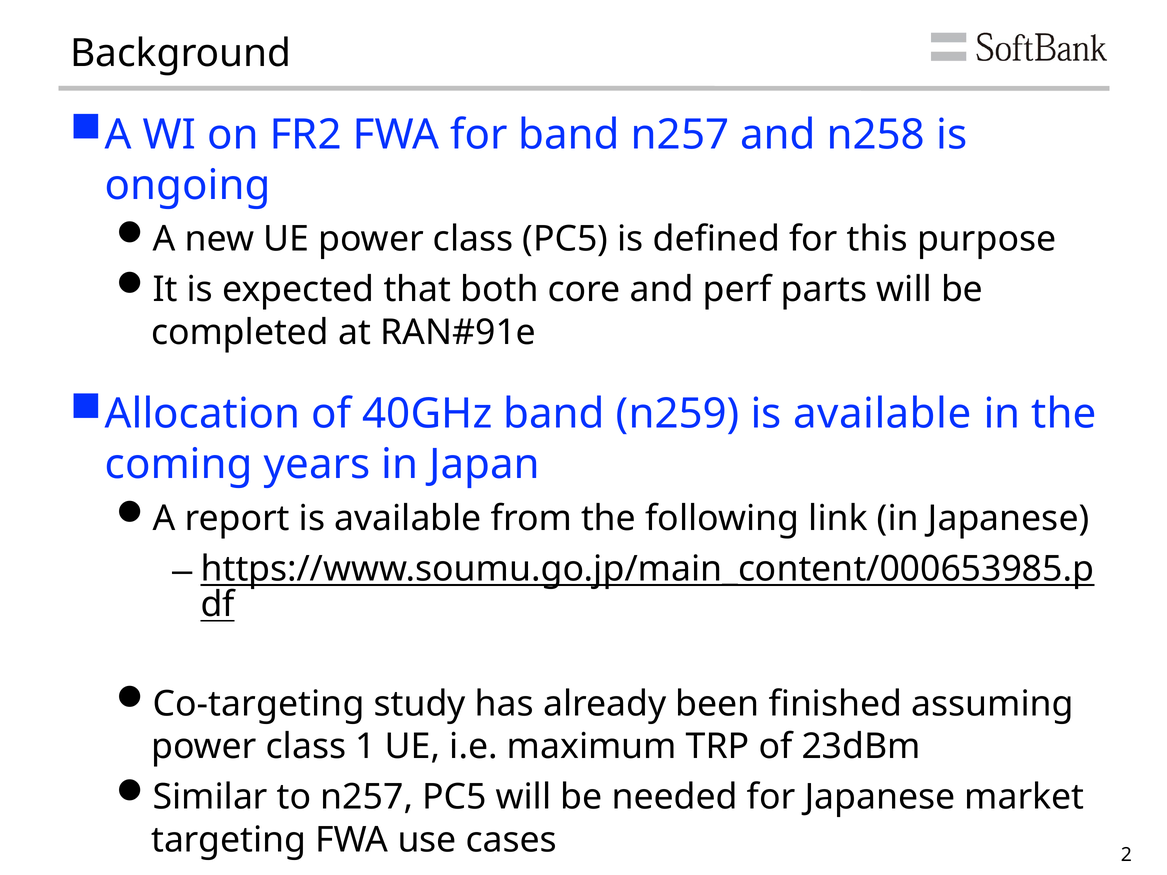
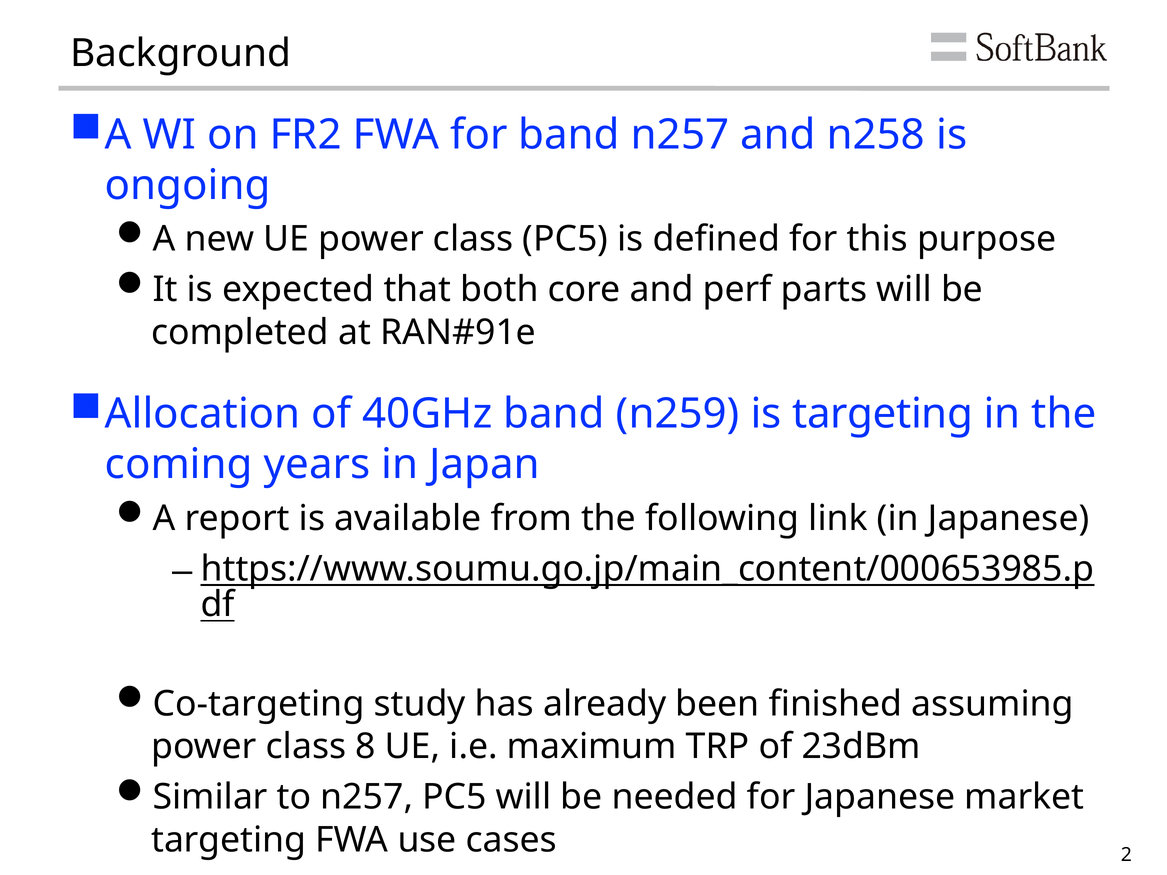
n259 is available: available -> targeting (883, 414)
1: 1 -> 8 (366, 747)
